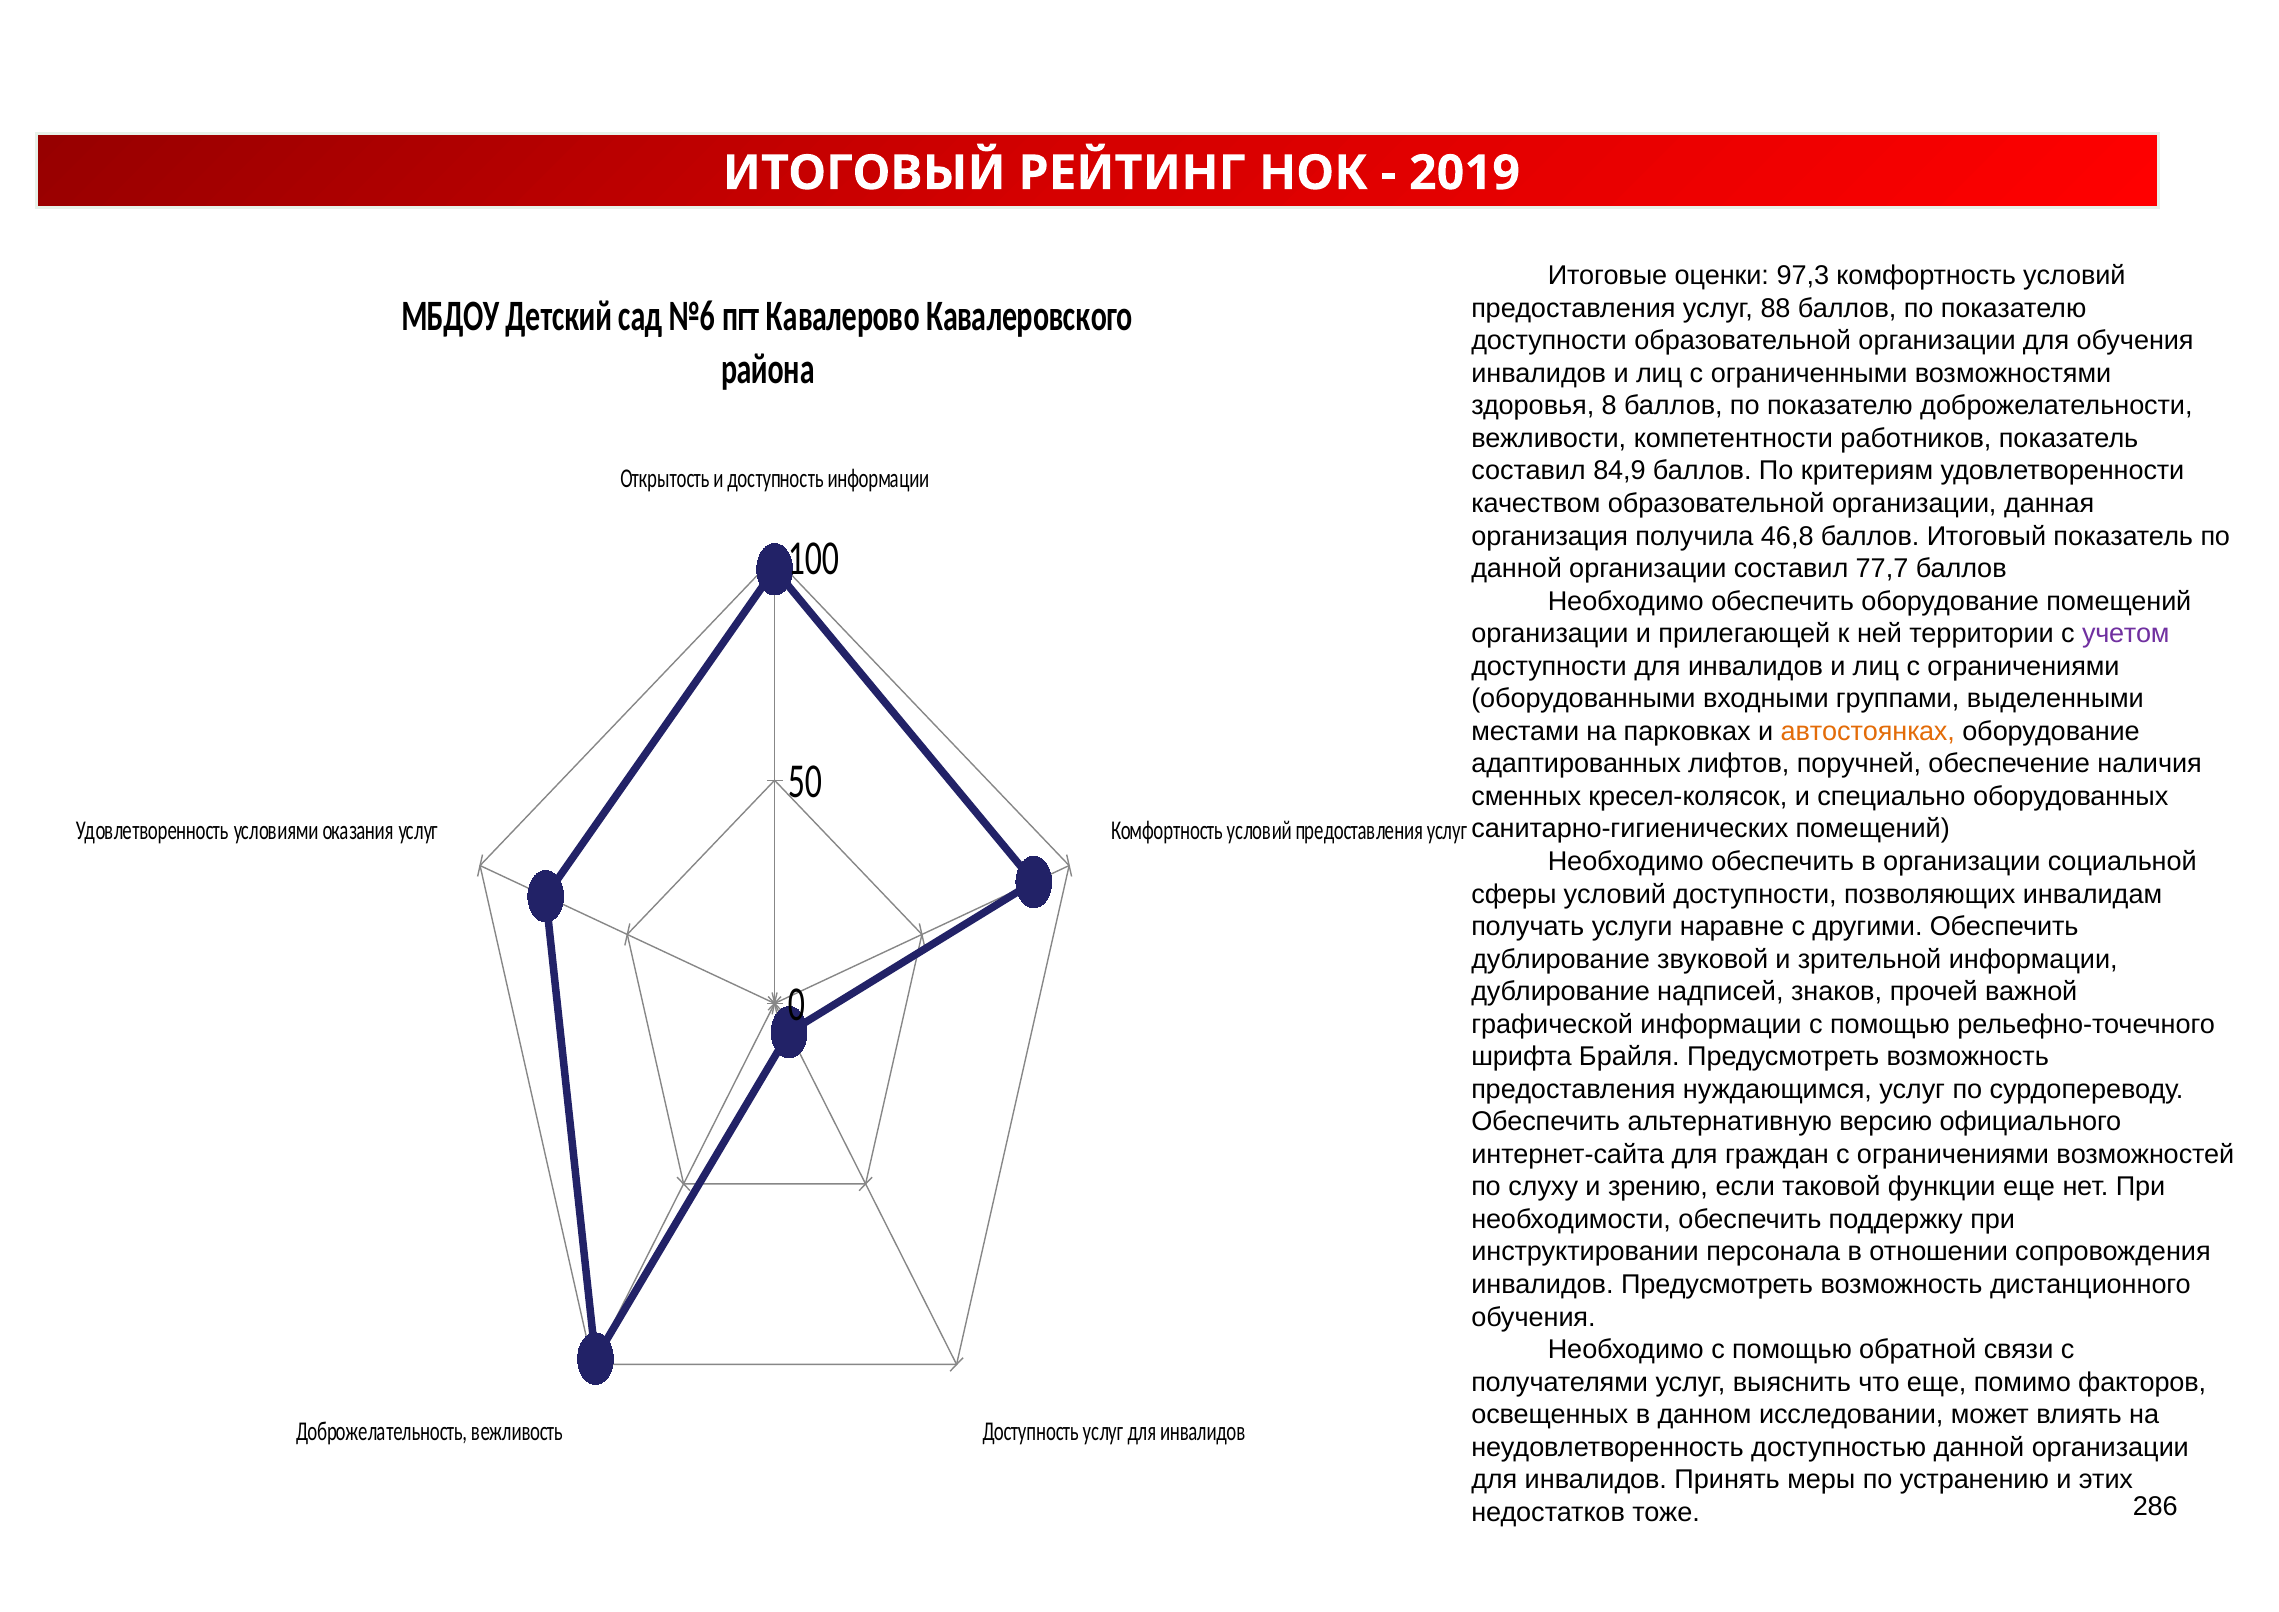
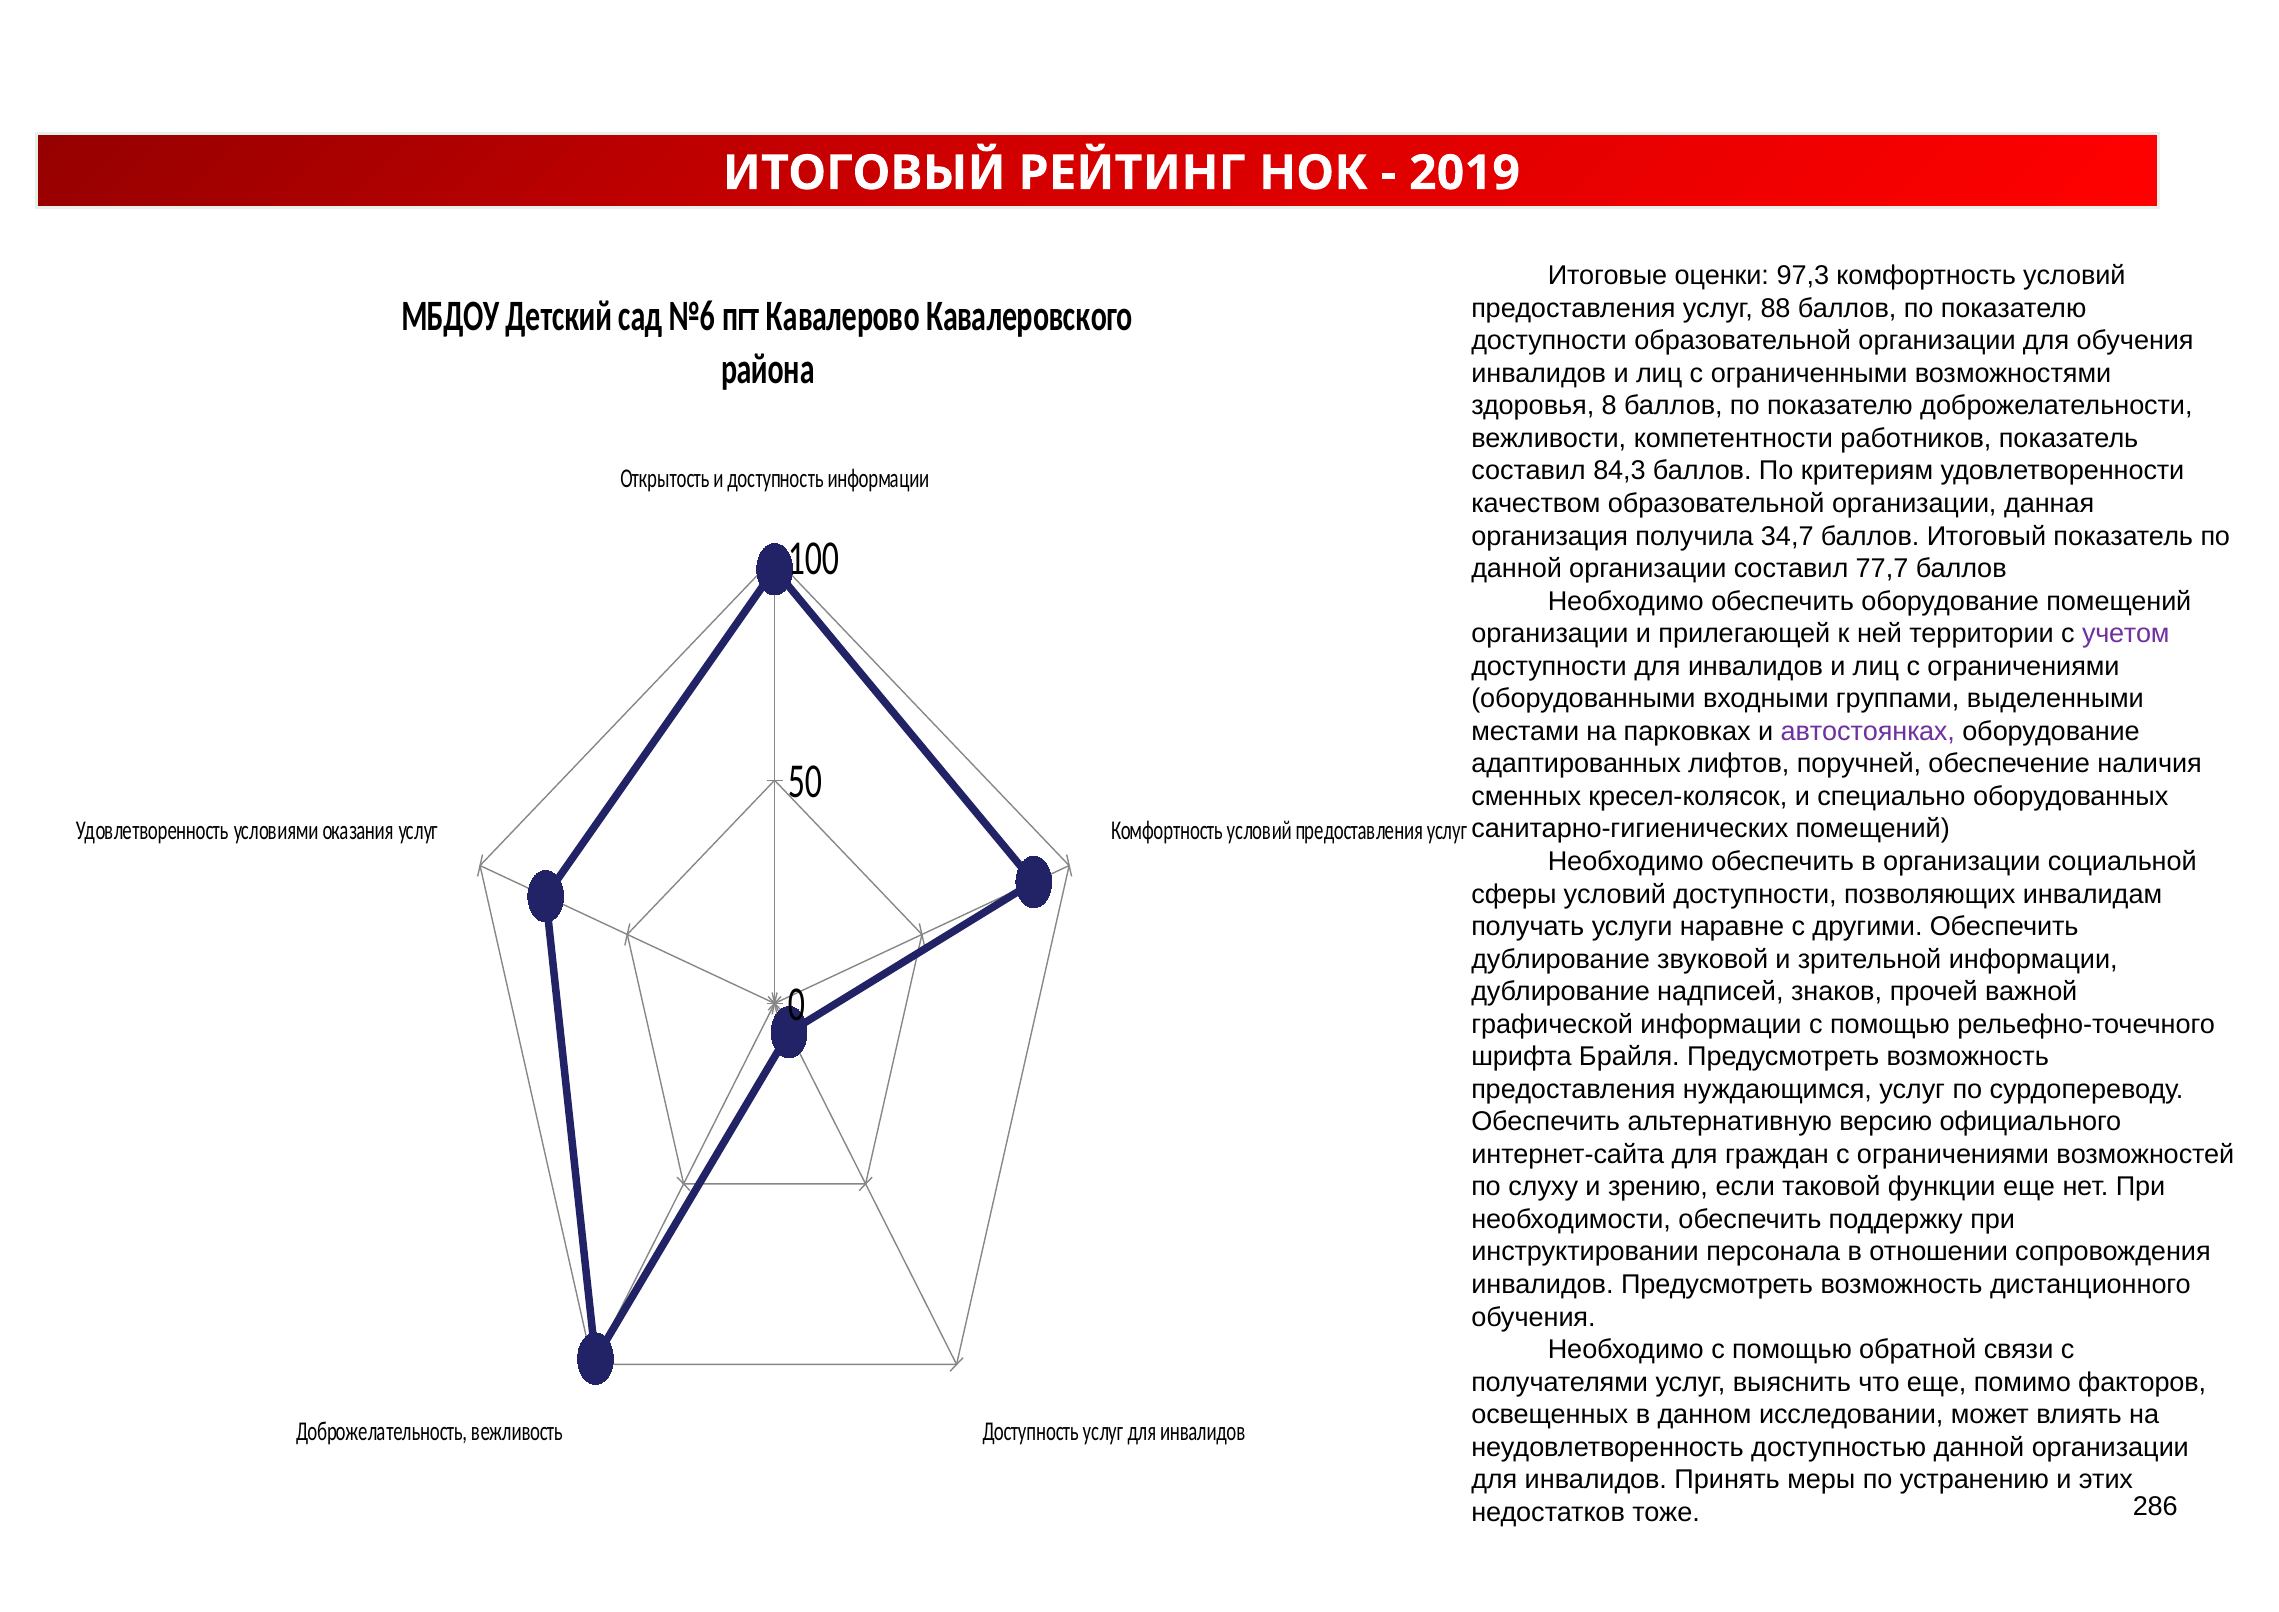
84,9: 84,9 -> 84,3 (1619, 471)
46,8: 46,8 -> 34,7 (1787, 536)
автостоянках colour: orange -> purple (1868, 731)
